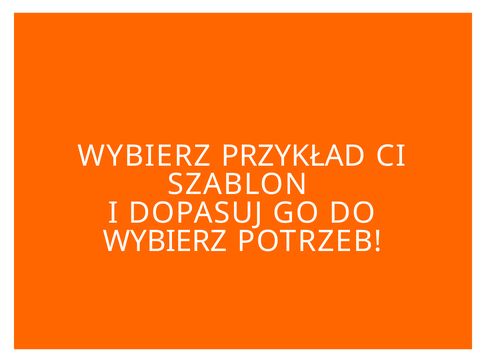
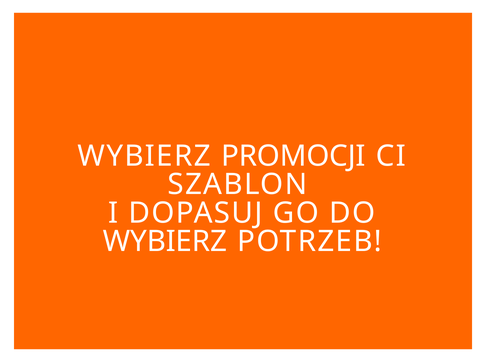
PRZYKŁAD: PRZYKŁAD -> PROMOCJI (293, 156)
